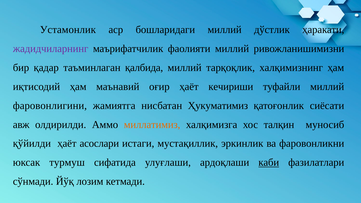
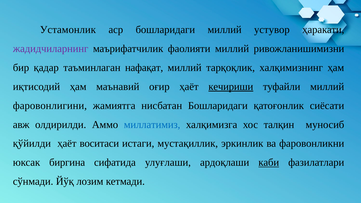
дўстлик: дўстлик -> устувор (272, 30)
қалбида: қалбида -> нафақат (144, 68)
кечириши underline: none -> present (231, 87)
нисбатан Ҳукуматимиз: Ҳукуматимиз -> Бошларидаги (218, 106)
миллатимиз colour: orange -> blue (152, 125)
асослари: асослари -> воситаси (99, 144)
турмуш: турмуш -> биргина (67, 162)
